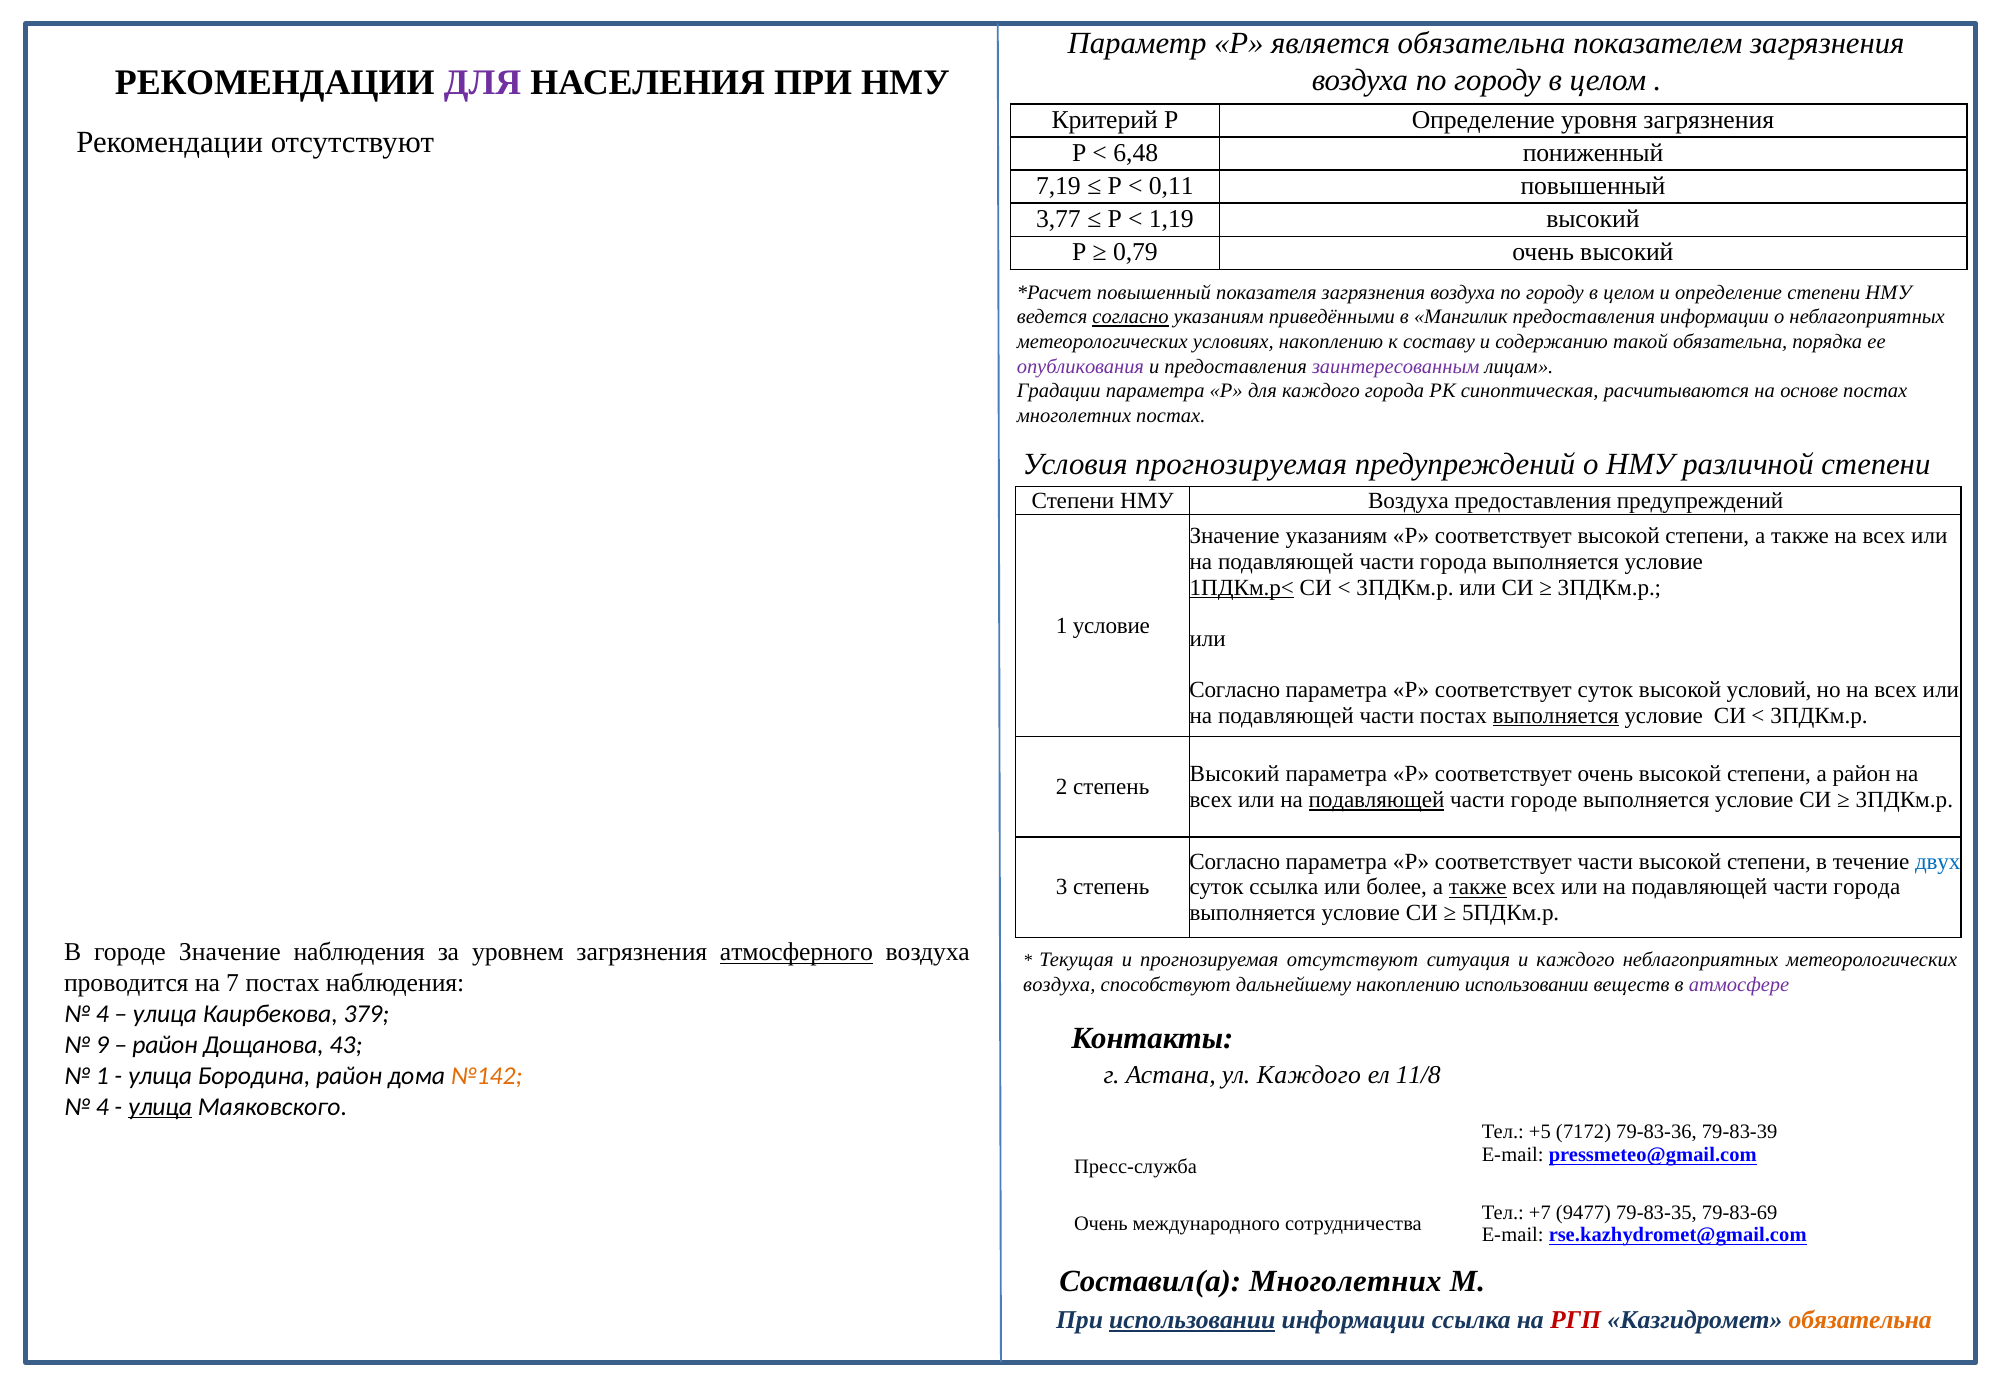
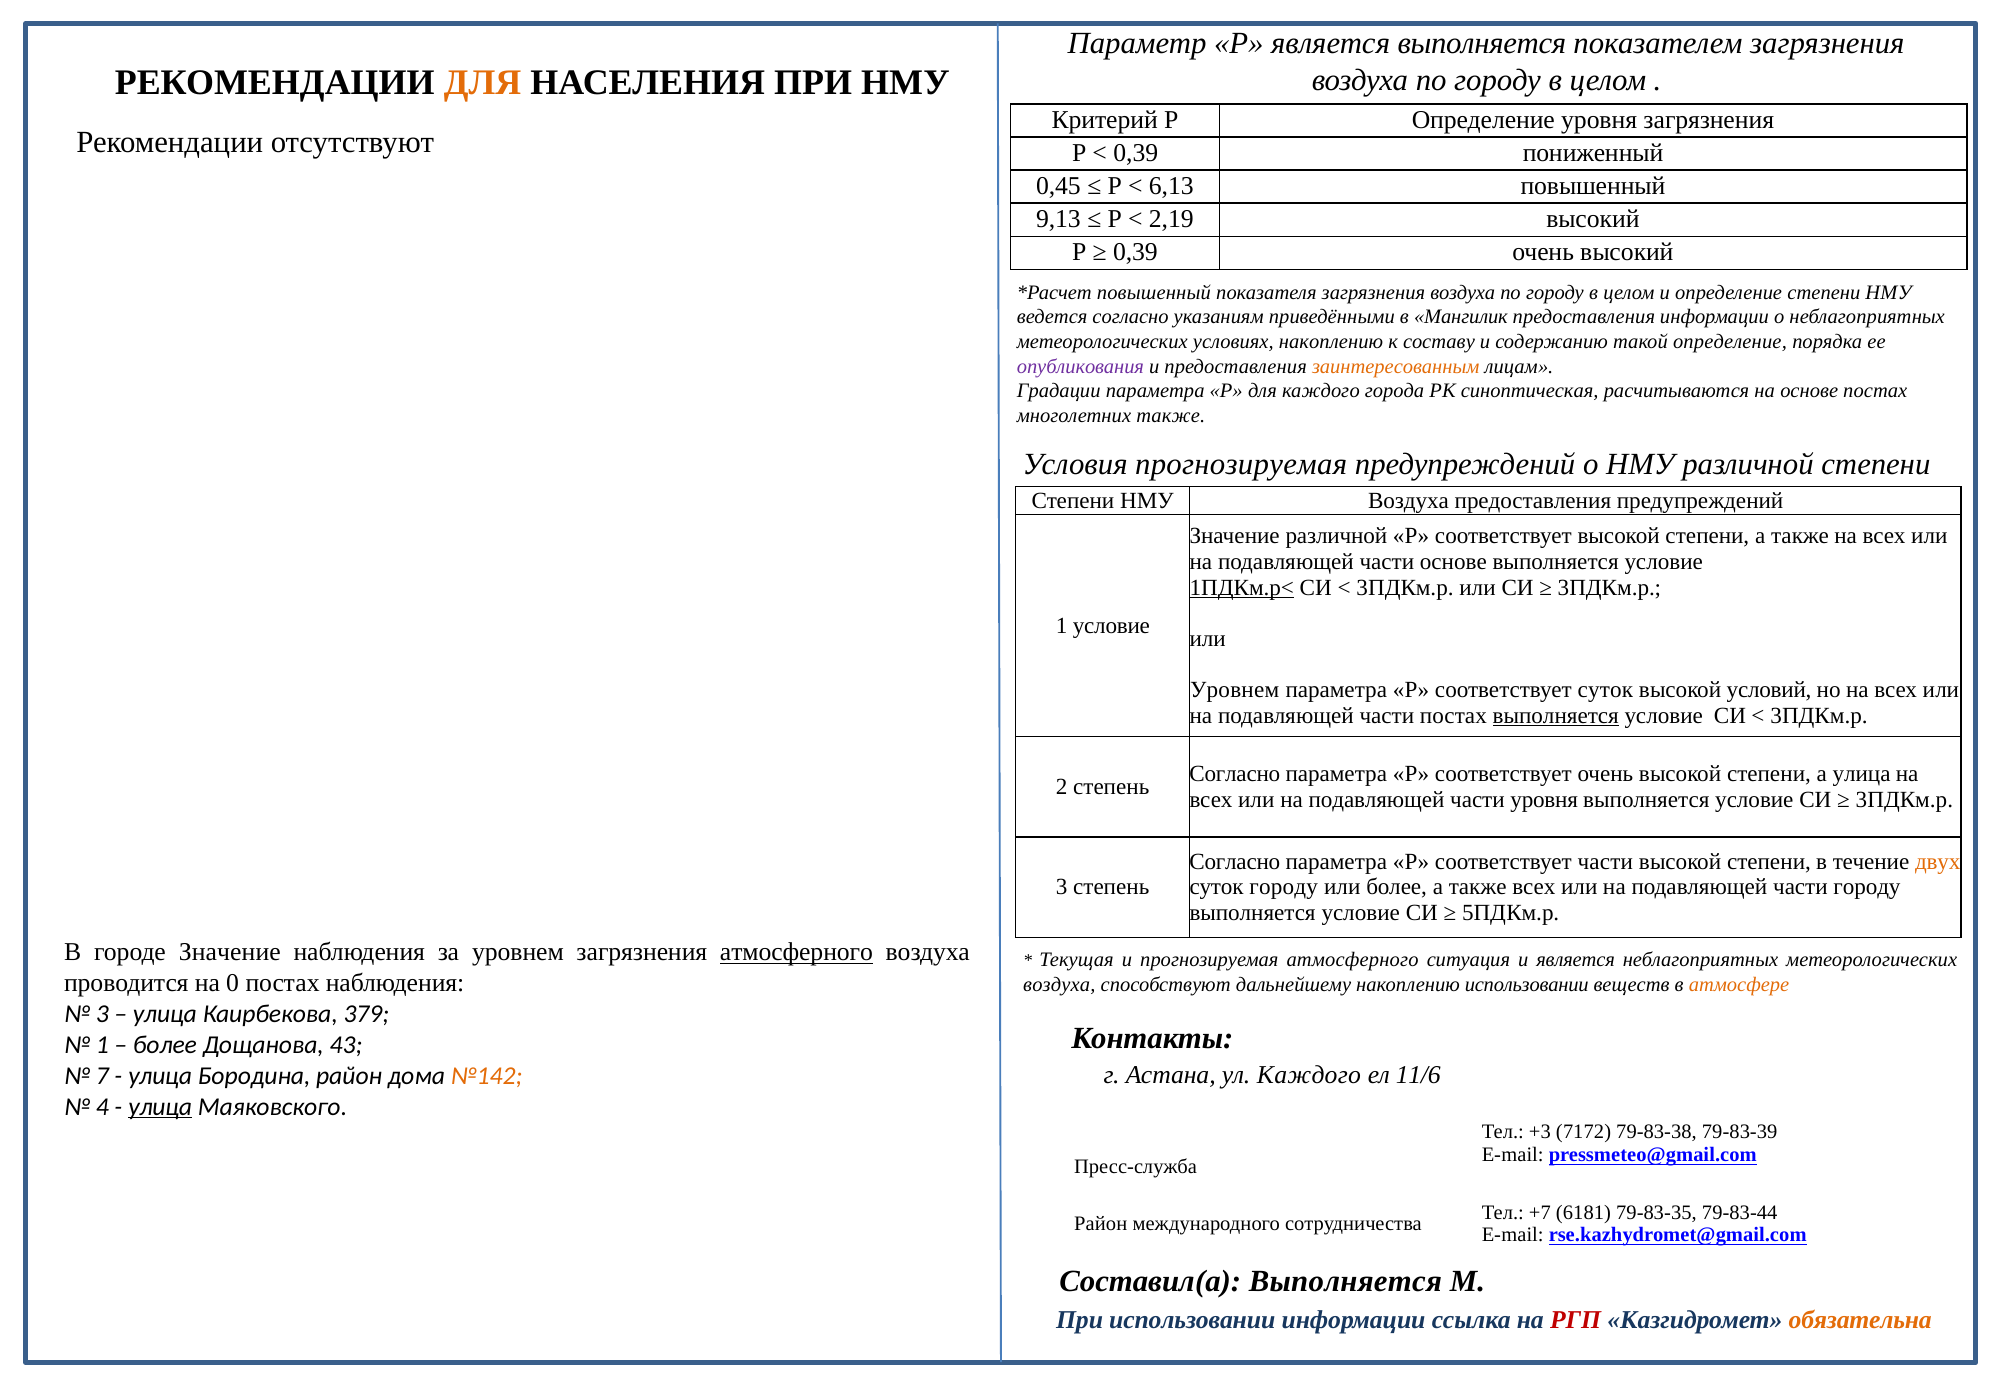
является обязательна: обязательна -> выполняется (1482, 43)
ДЛЯ colour: purple -> orange (483, 83)
6,48: 6,48 -> 0,39 (1136, 153)
7,19: 7,19 -> 0,45 (1059, 186)
0,11: 0,11 -> 6,13 (1171, 186)
3,77: 3,77 -> 9,13 (1059, 219)
1,19: 1,19 -> 2,19 (1171, 219)
0,79: 0,79 -> 0,39 (1135, 252)
согласно underline: present -> none (1131, 317)
такой обязательна: обязательна -> определение (1730, 342)
заинтересованным colour: purple -> orange (1396, 366)
многолетних постах: постах -> также (1171, 416)
Значение указаниям: указаниям -> различной (1336, 536)
города: города -> основе (1453, 562)
Согласно: Согласно -> Уровнем (1235, 690)
Высокий: Высокий -> Согласно (1235, 774)
а район: район -> улица (1862, 774)
подавляющей underline: present -> none (1377, 800)
части городе: городе -> уровня (1544, 800)
двух colour: blue -> orange (1938, 862)
суток ссылка: ссылка -> городу (1284, 887)
также underline: present -> none (1478, 887)
города: города -> городу (1867, 887)
прогнозируемая отсутствуют: отсутствуют -> атмосферного (1353, 960)
и каждого: каждого -> является (1576, 960)
7: 7 -> 0 (233, 983)
атмосфере colour: purple -> orange (1739, 985)
4: 4 -> 3 (102, 1014)
9: 9 -> 1 (102, 1045)
район: район -> более (165, 1045)
11/8: 11/8 -> 11/6 (1418, 1075)
1: 1 -> 7 (102, 1076)
+5: +5 -> +3 (1540, 1132)
79-83-36: 79-83-36 -> 79-83-38 (1656, 1132)
9477: 9477 -> 6181 (1583, 1212)
79-83-69: 79-83-69 -> 79-83-44 (1740, 1212)
Очень: Очень -> Район (1101, 1224)
Составил(а Многолетних: Многолетних -> Выполняется (1345, 1281)
использовании underline: present -> none (1192, 1320)
